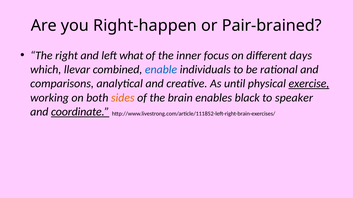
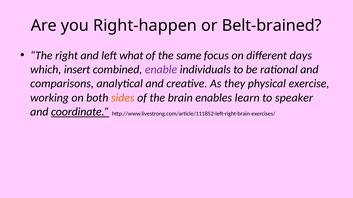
Pair-brained: Pair-brained -> Belt-brained (272, 26)
inner: inner -> same (189, 56)
llevar: llevar -> insert (77, 70)
enable colour: blue -> purple (161, 70)
until: until -> they (235, 84)
exercise underline: present -> none (309, 84)
black: black -> learn (247, 98)
